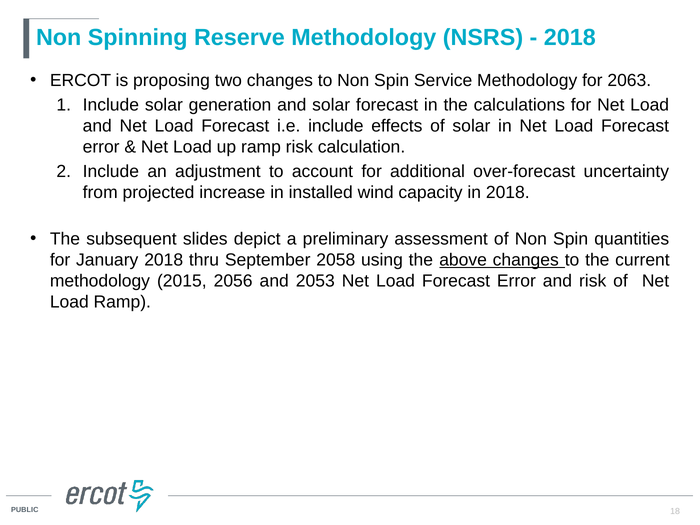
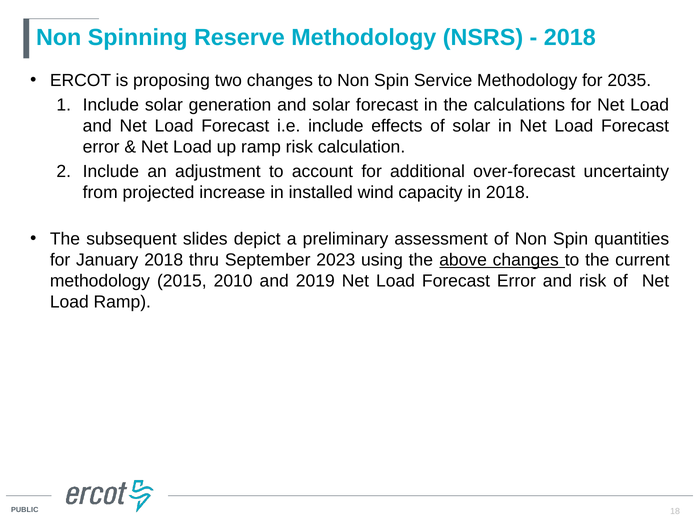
2063: 2063 -> 2035 (629, 81)
2058: 2058 -> 2023 (336, 260)
2056: 2056 -> 2010 (233, 281)
2053: 2053 -> 2019 (315, 281)
